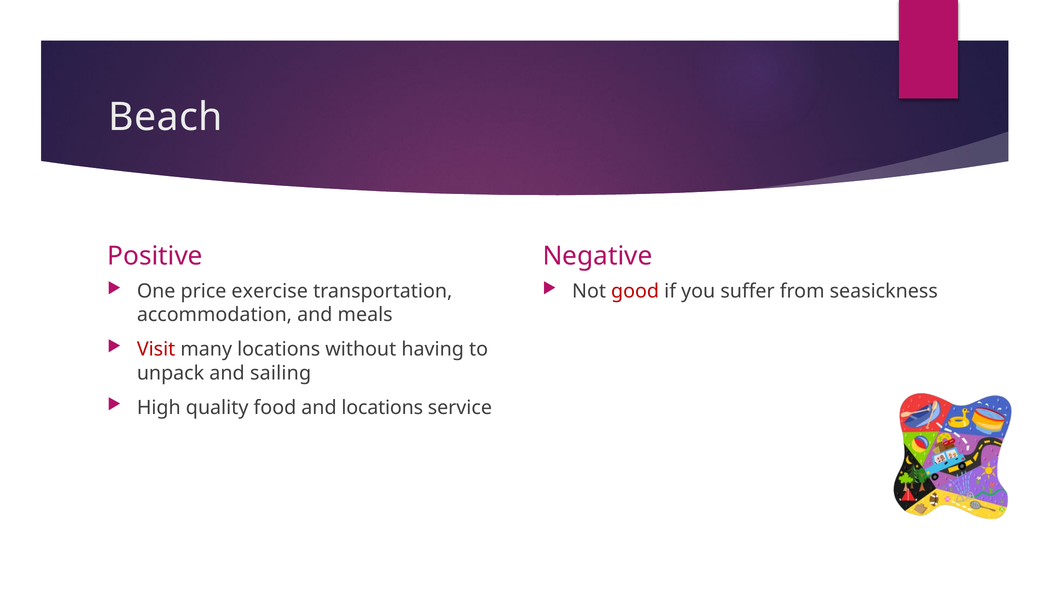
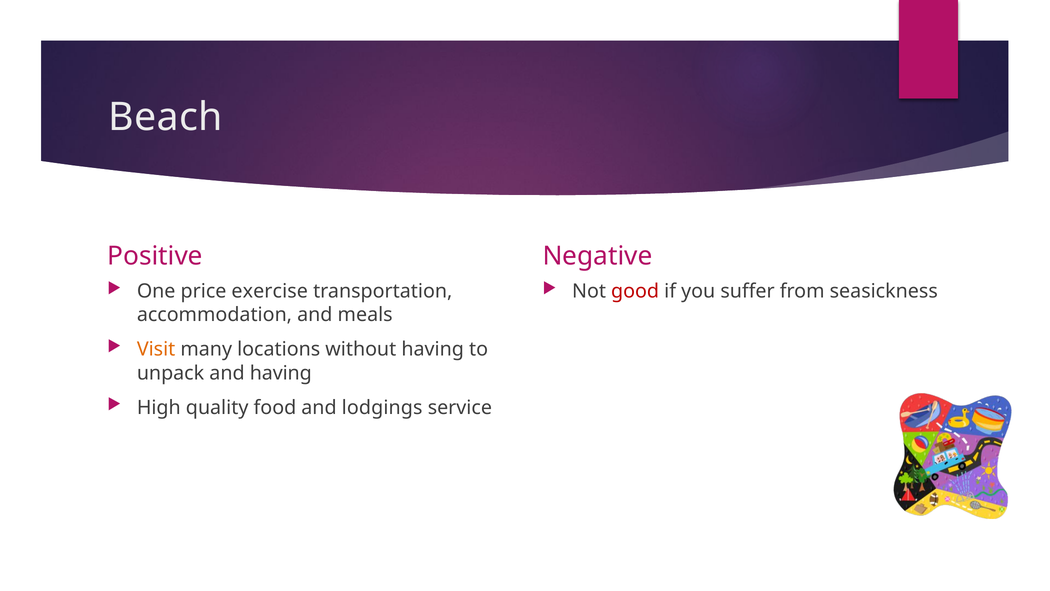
Visit colour: red -> orange (156, 349)
and sailing: sailing -> having (281, 373)
and locations: locations -> lodgings (382, 407)
